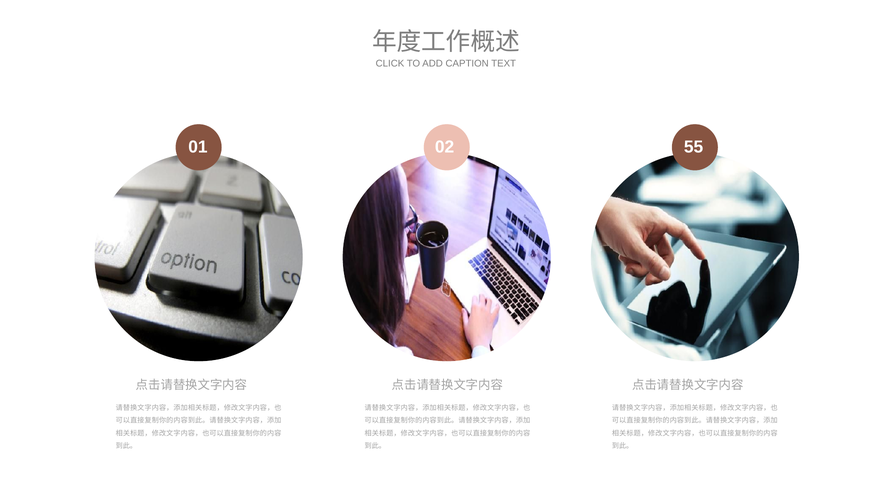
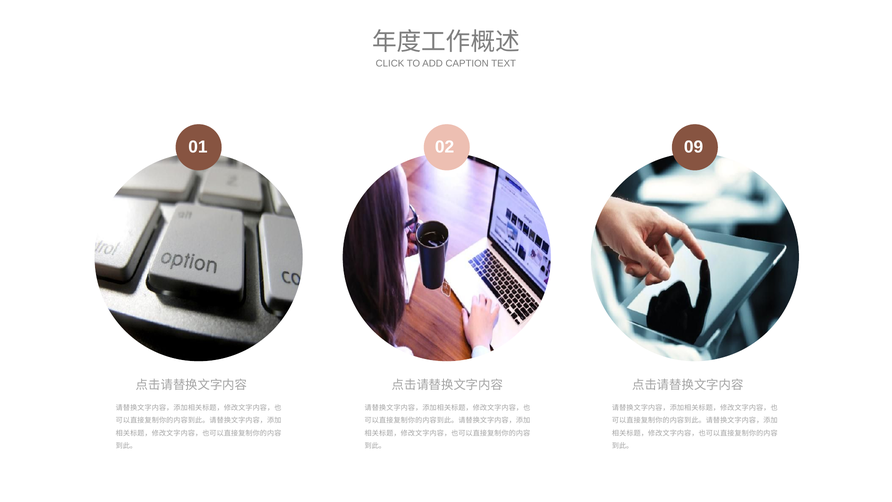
55: 55 -> 09 (694, 147)
